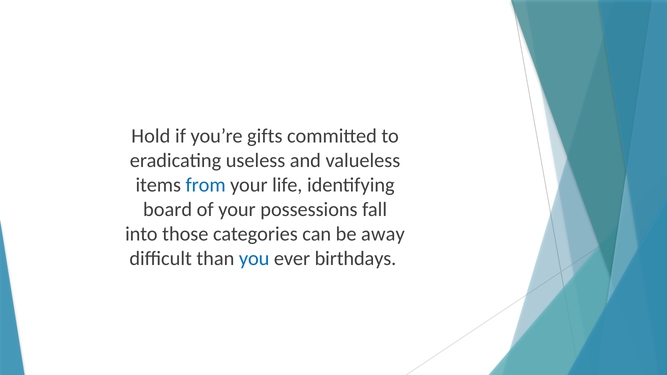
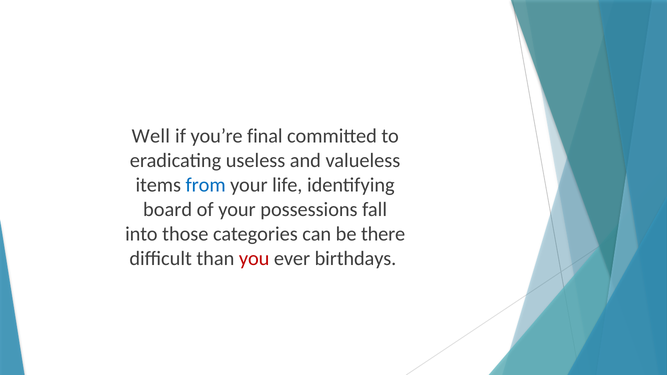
Hold: Hold -> Well (151, 136)
gifts: gifts -> final (265, 136)
away: away -> there (383, 234)
you colour: blue -> red (254, 259)
